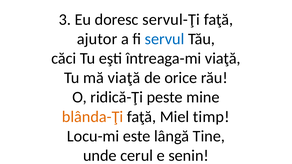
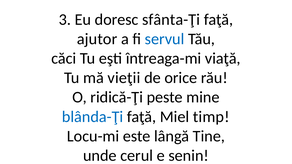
servul-Ţi: servul-Ţi -> sfânta-Ţi (171, 20)
mă viaţă: viaţă -> vieţii (124, 78)
blânda-Ţi colour: orange -> blue (93, 117)
